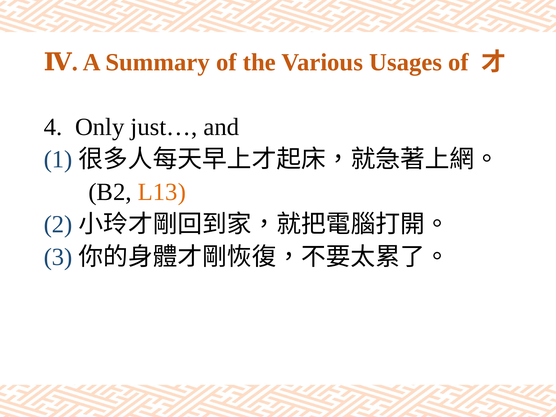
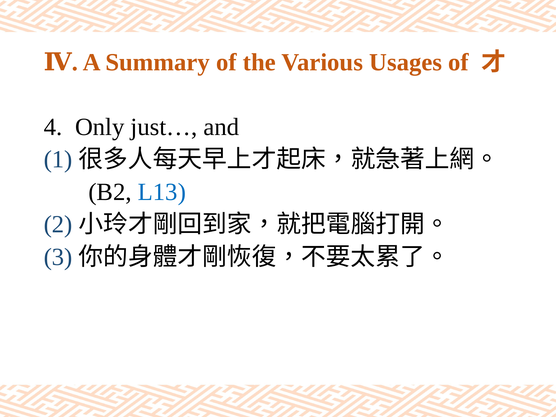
L13 colour: orange -> blue (162, 192)
